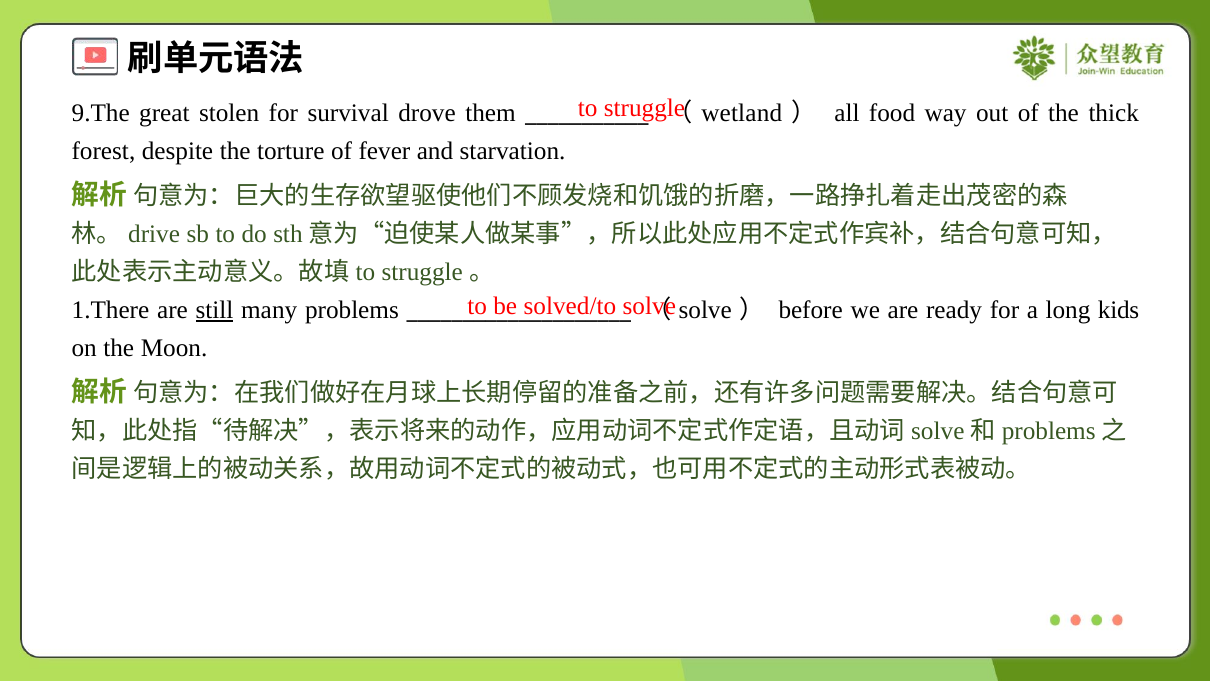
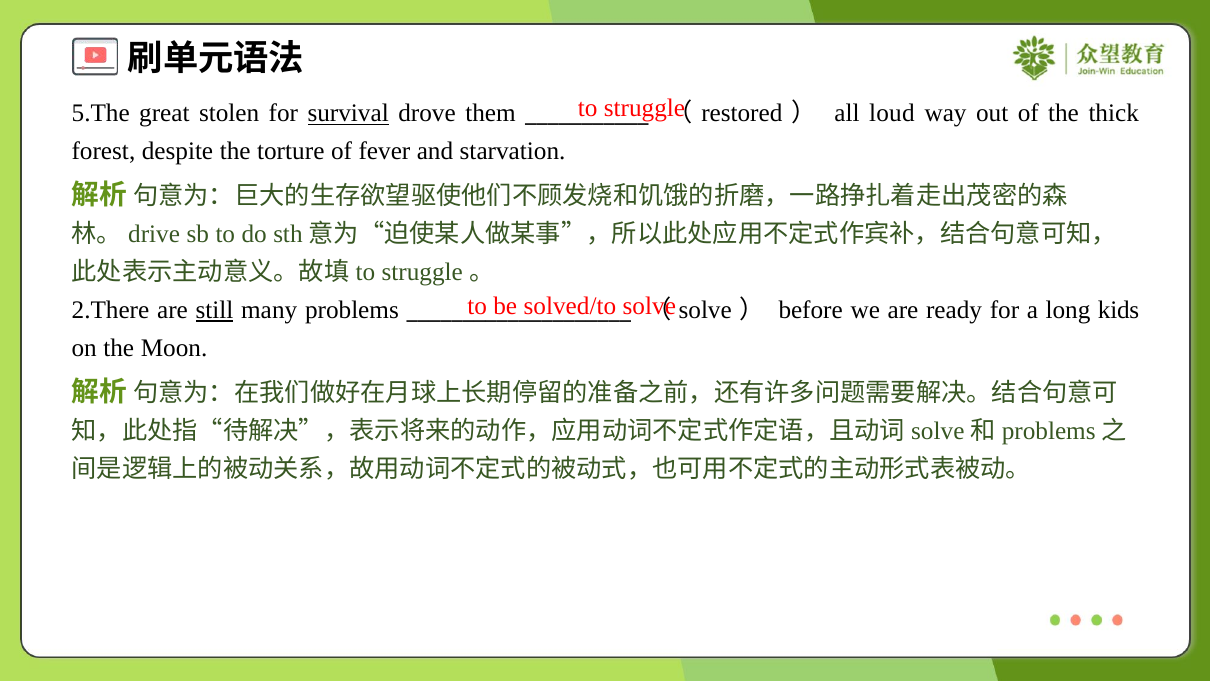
9.The: 9.The -> 5.The (101, 113)
survival underline: none -> present (348, 113)
wetland: wetland -> restored (742, 113)
food: food -> loud (892, 113)
1.There: 1.There -> 2.There (110, 310)
